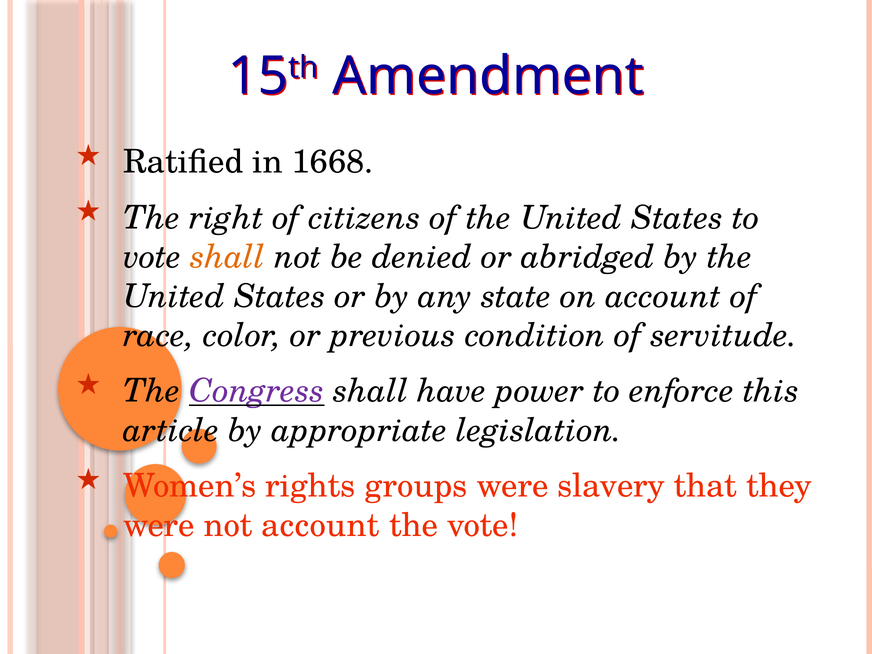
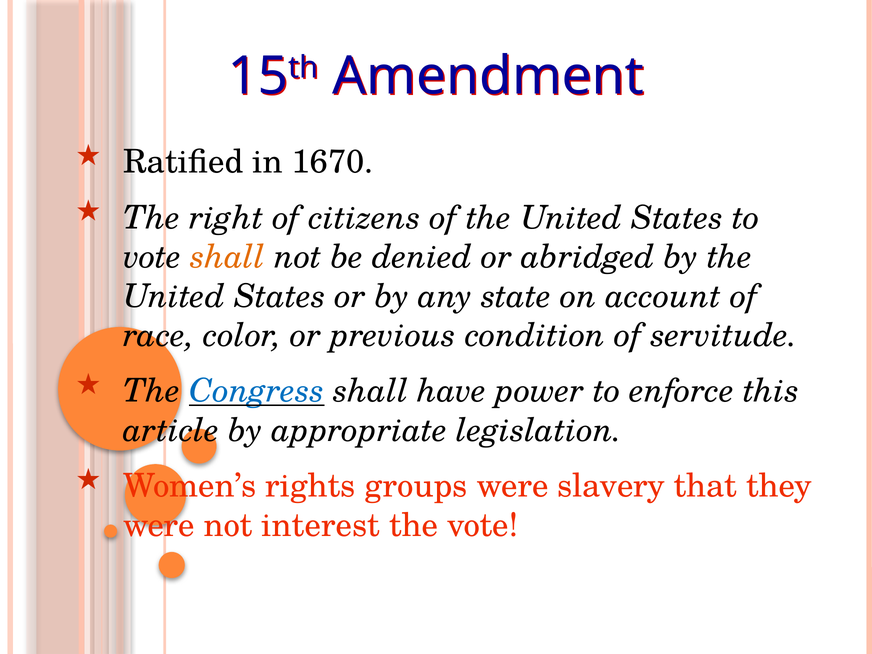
1668: 1668 -> 1670 (333, 162)
Congress colour: purple -> blue (257, 391)
not account: account -> interest (321, 525)
